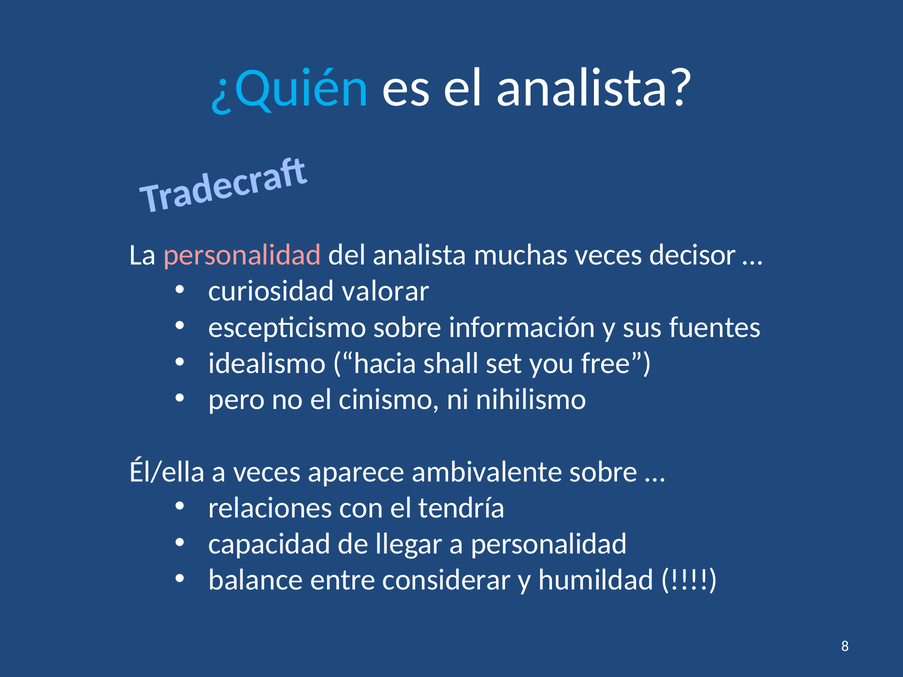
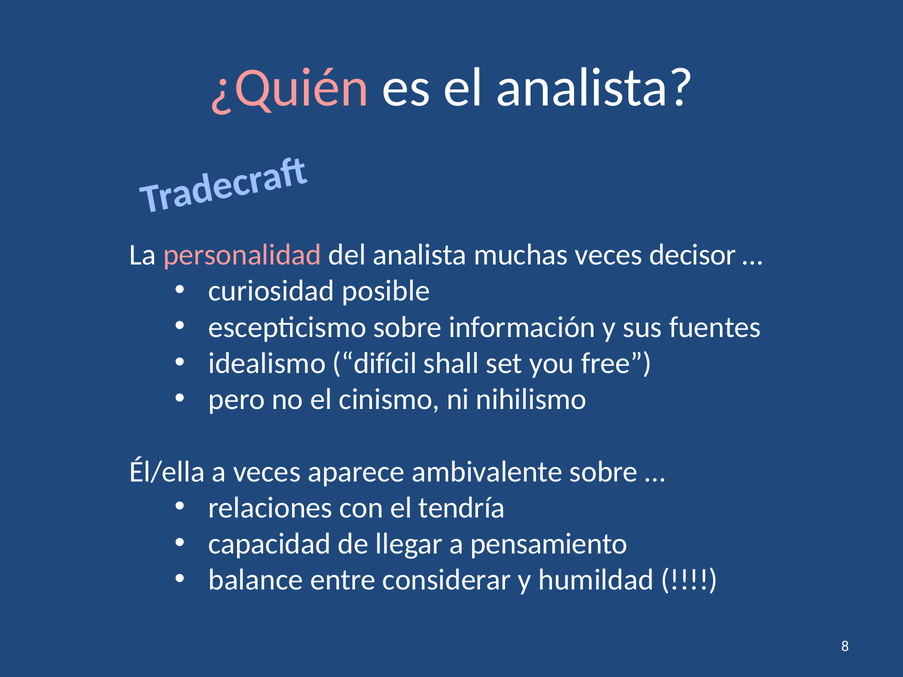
¿Quién colour: light blue -> pink (289, 87)
valorar: valorar -> posible (386, 291)
hacia: hacia -> difícil (375, 363)
a personalidad: personalidad -> pensamiento (549, 544)
